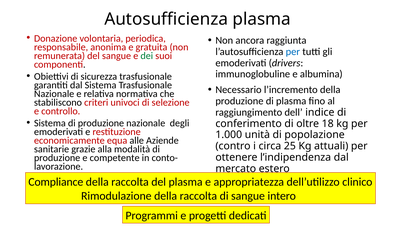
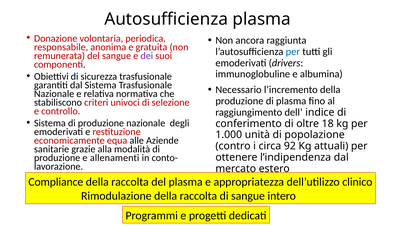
dei colour: green -> purple (147, 56)
25: 25 -> 92 (290, 146)
competente: competente -> allenamenti (115, 158)
